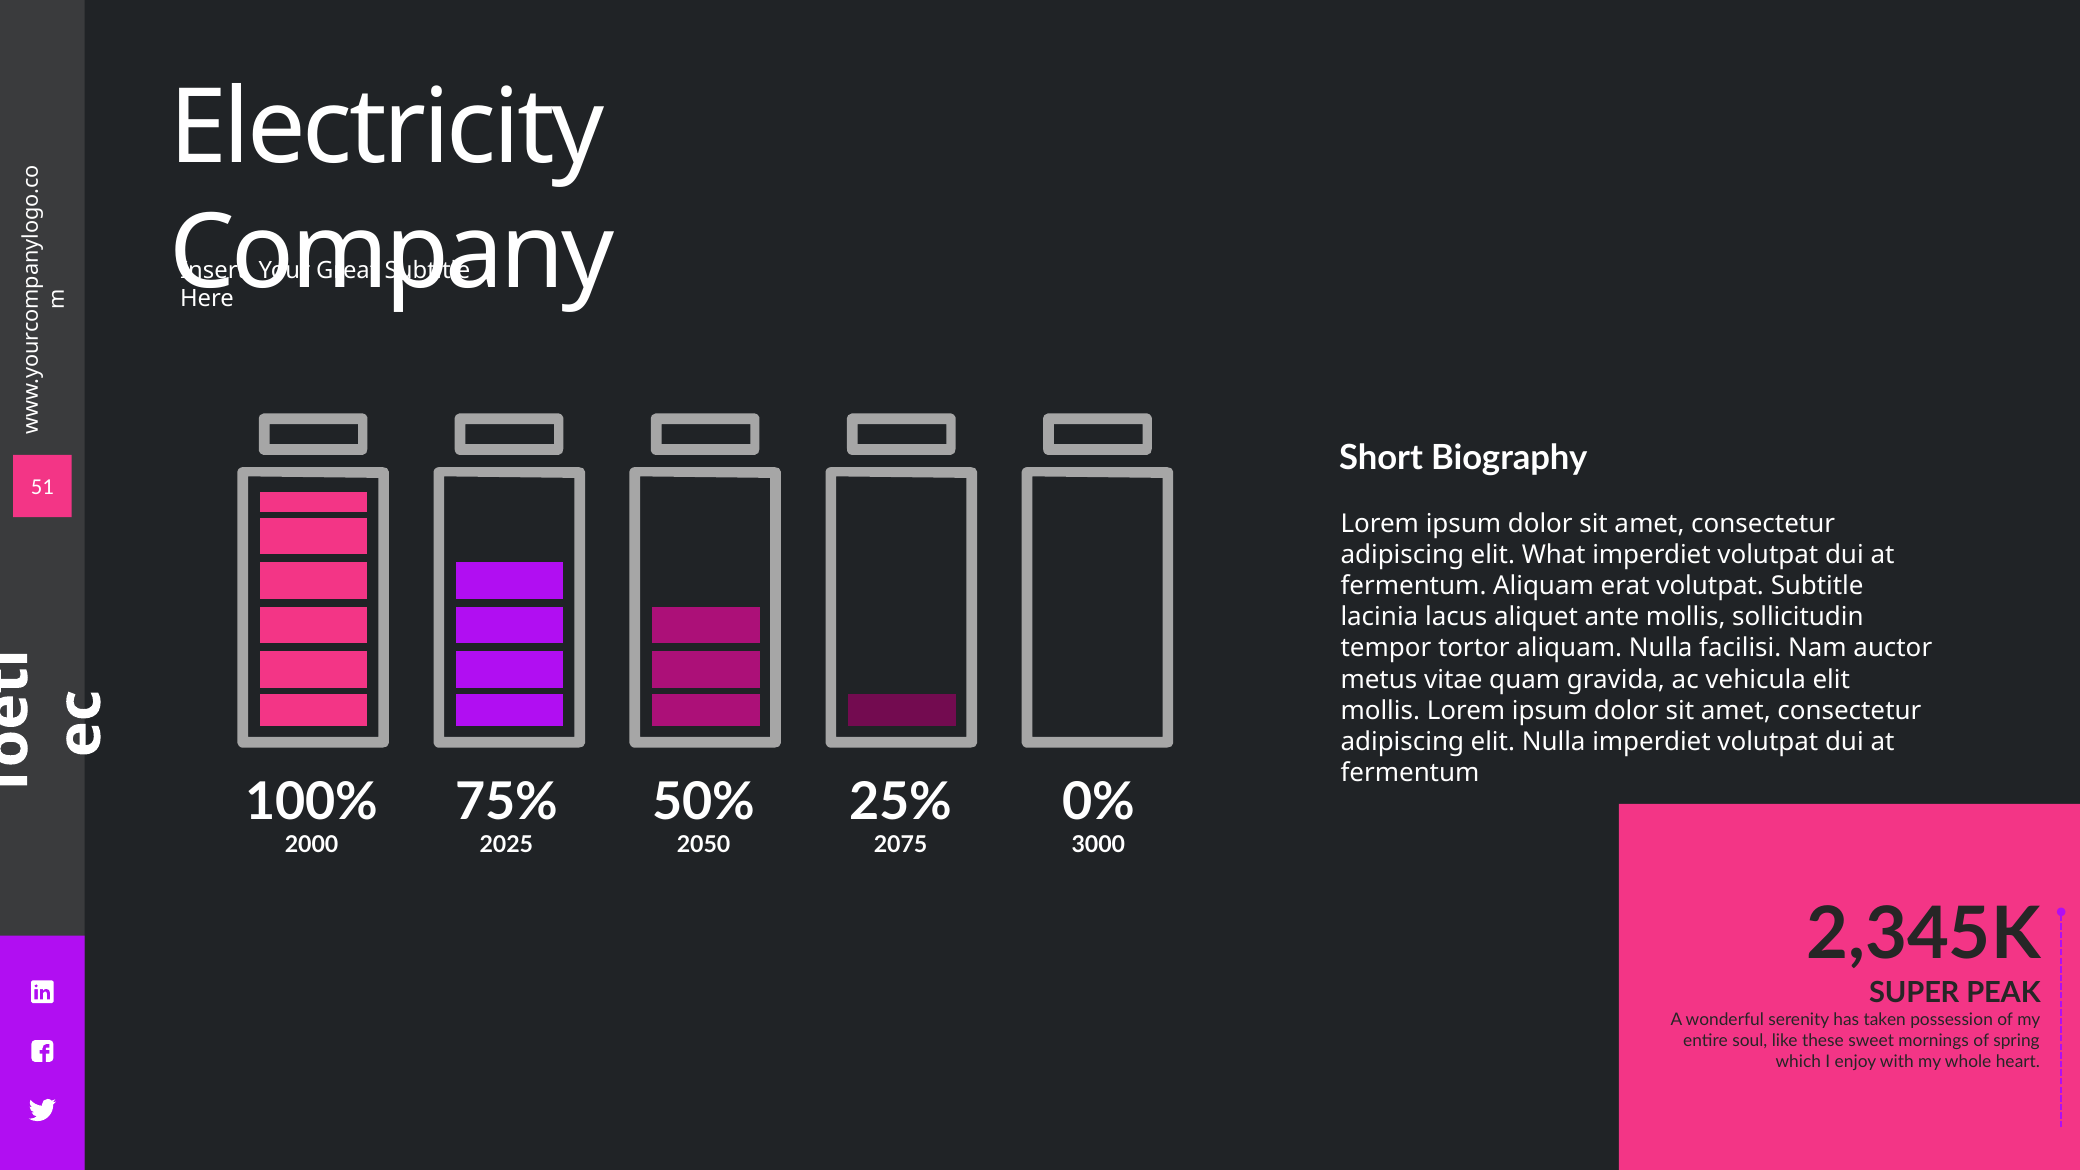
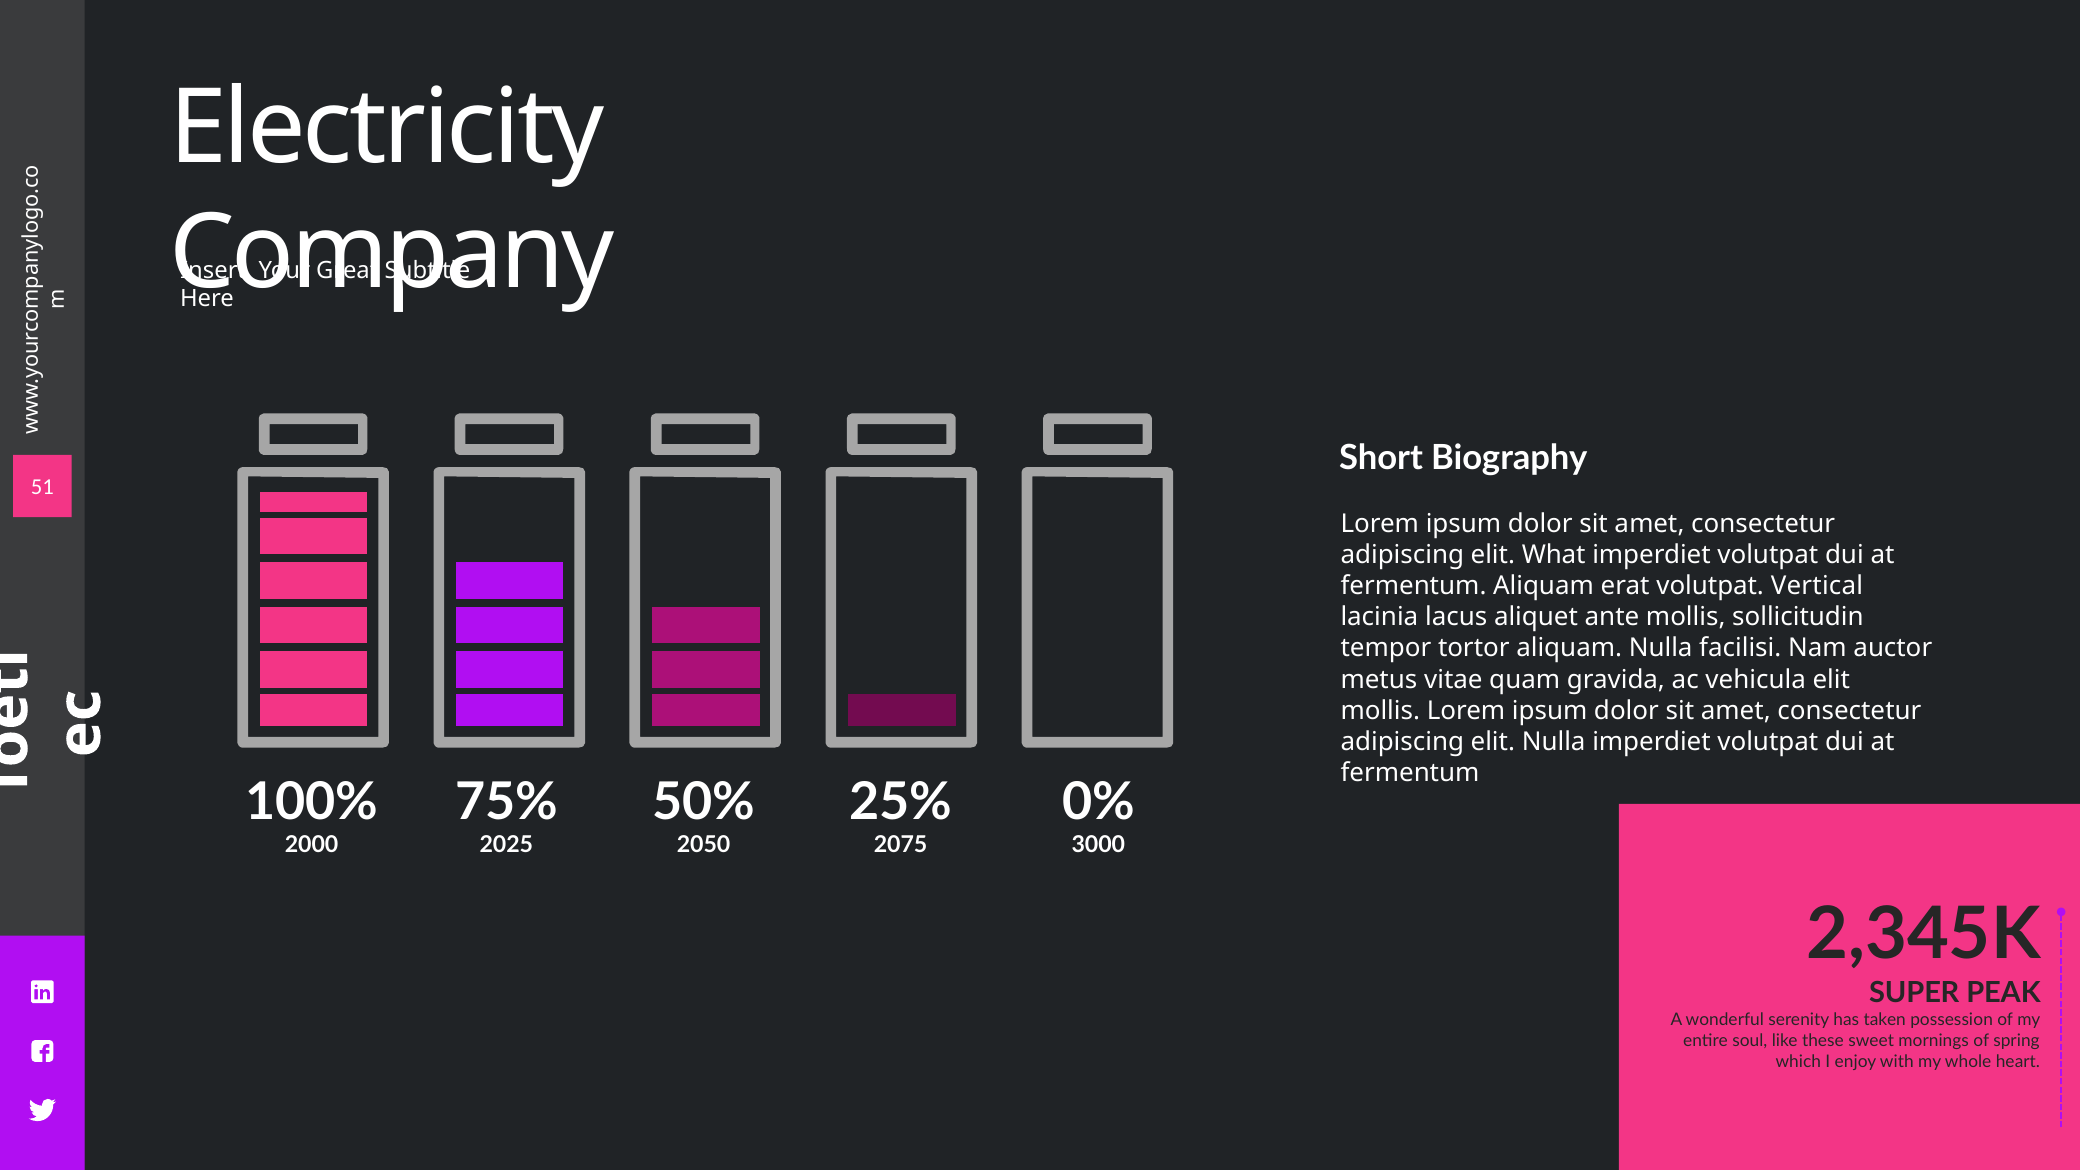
volutpat Subtitle: Subtitle -> Vertical (1817, 586)
